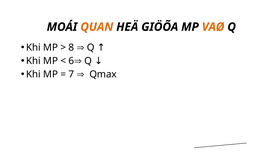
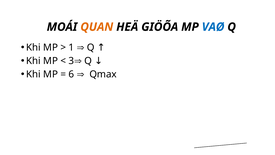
VAØ colour: orange -> blue (213, 27)
8: 8 -> 1 (71, 47)
6: 6 -> 3 (71, 61)
7: 7 -> 6 (71, 74)
